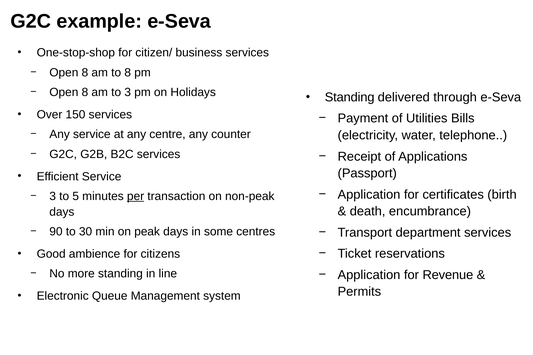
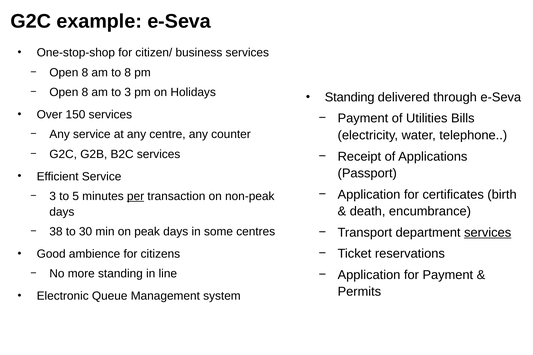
services underline: none -> present (488, 233)
90: 90 -> 38 (56, 232)
for Revenue: Revenue -> Payment (448, 275)
